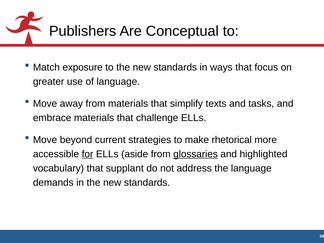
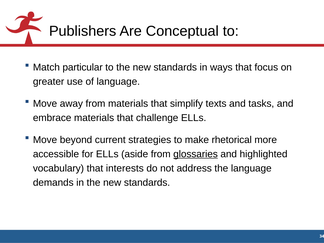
exposure: exposure -> particular (83, 67)
for underline: present -> none (88, 154)
supplant: supplant -> interests (125, 168)
